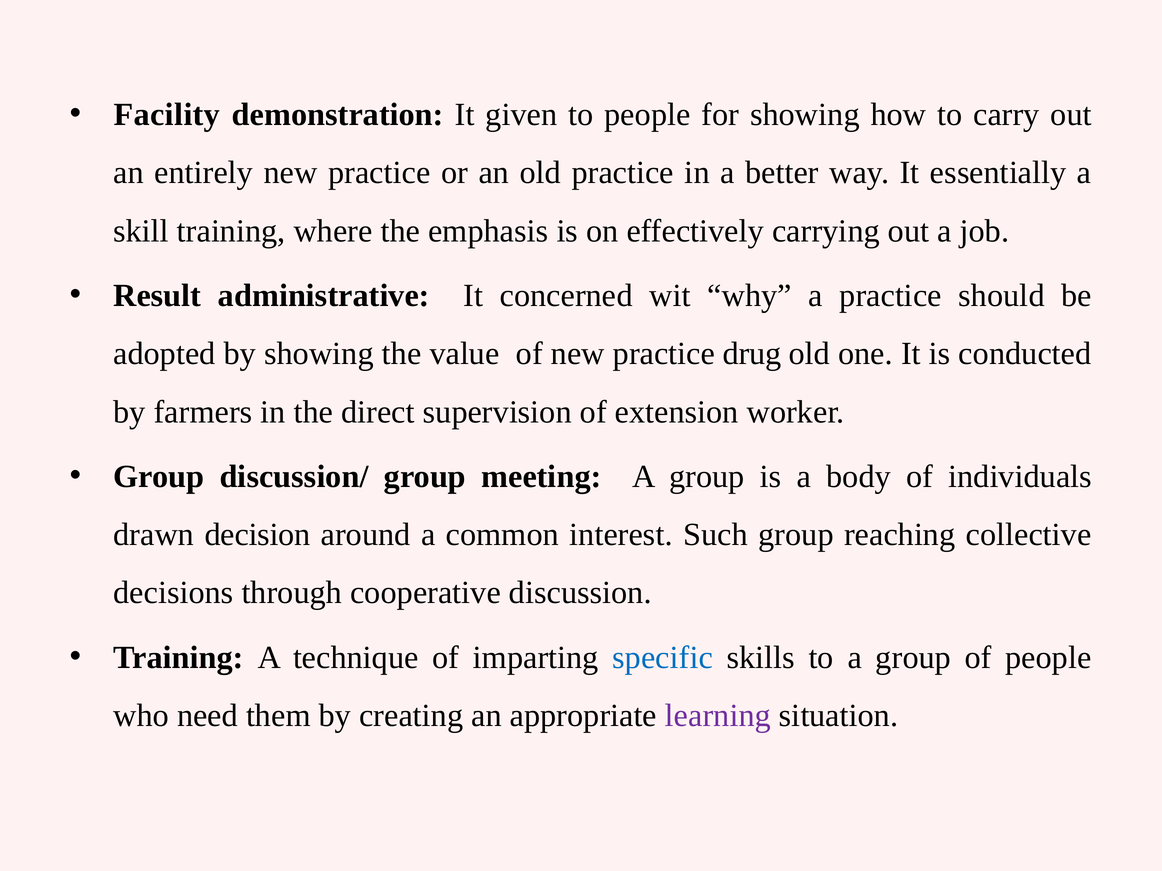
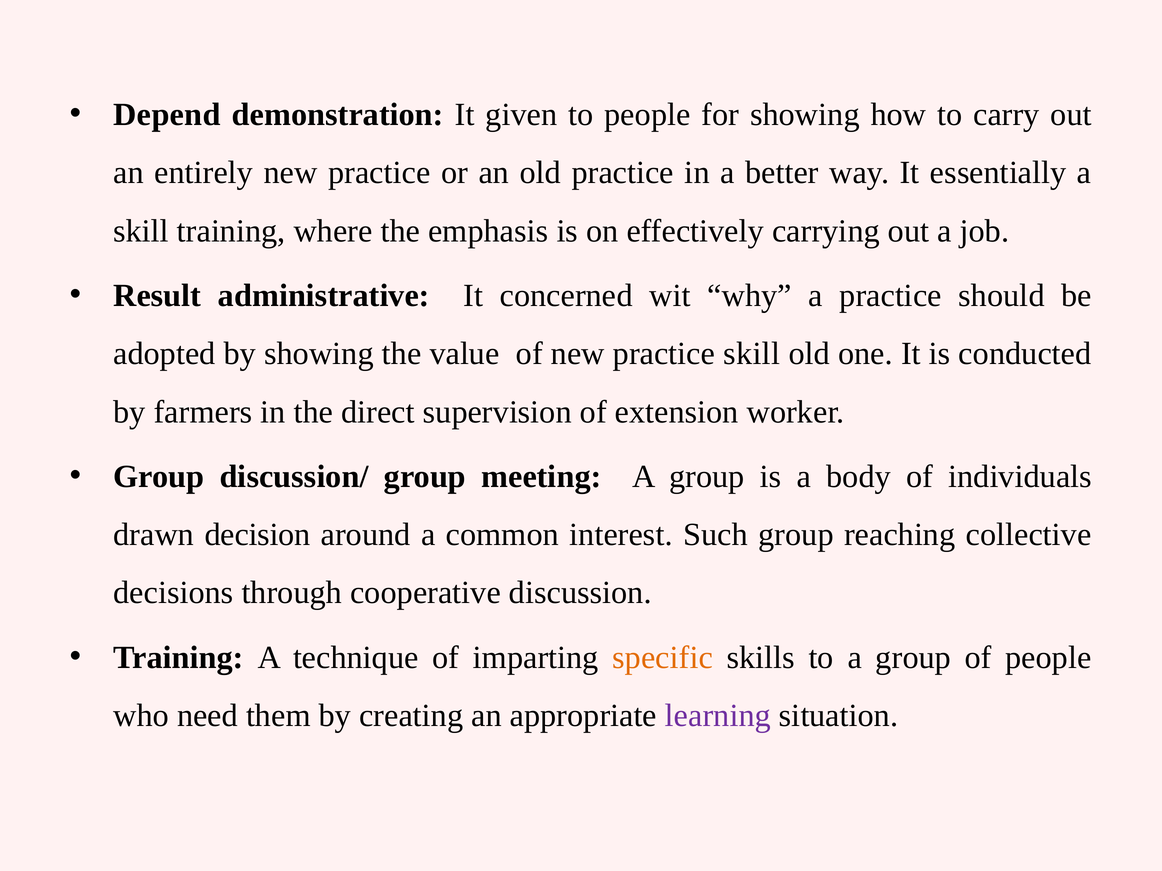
Facility: Facility -> Depend (167, 115)
practice drug: drug -> skill (752, 354)
specific colour: blue -> orange (663, 658)
